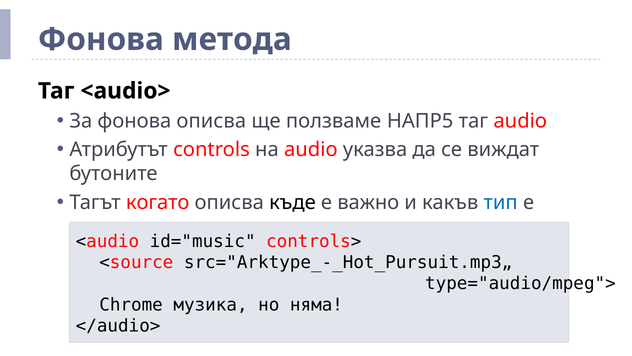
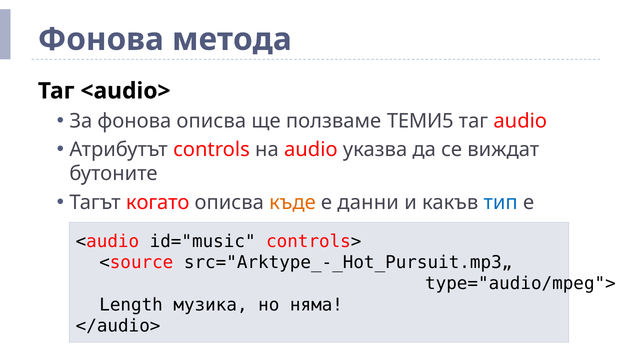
НАПР5: НАПР5 -> ТЕМИ5 (420, 121)
къде colour: black -> orange (292, 202)
важно: важно -> данни (368, 202)
Chrome: Chrome -> Length (131, 304)
